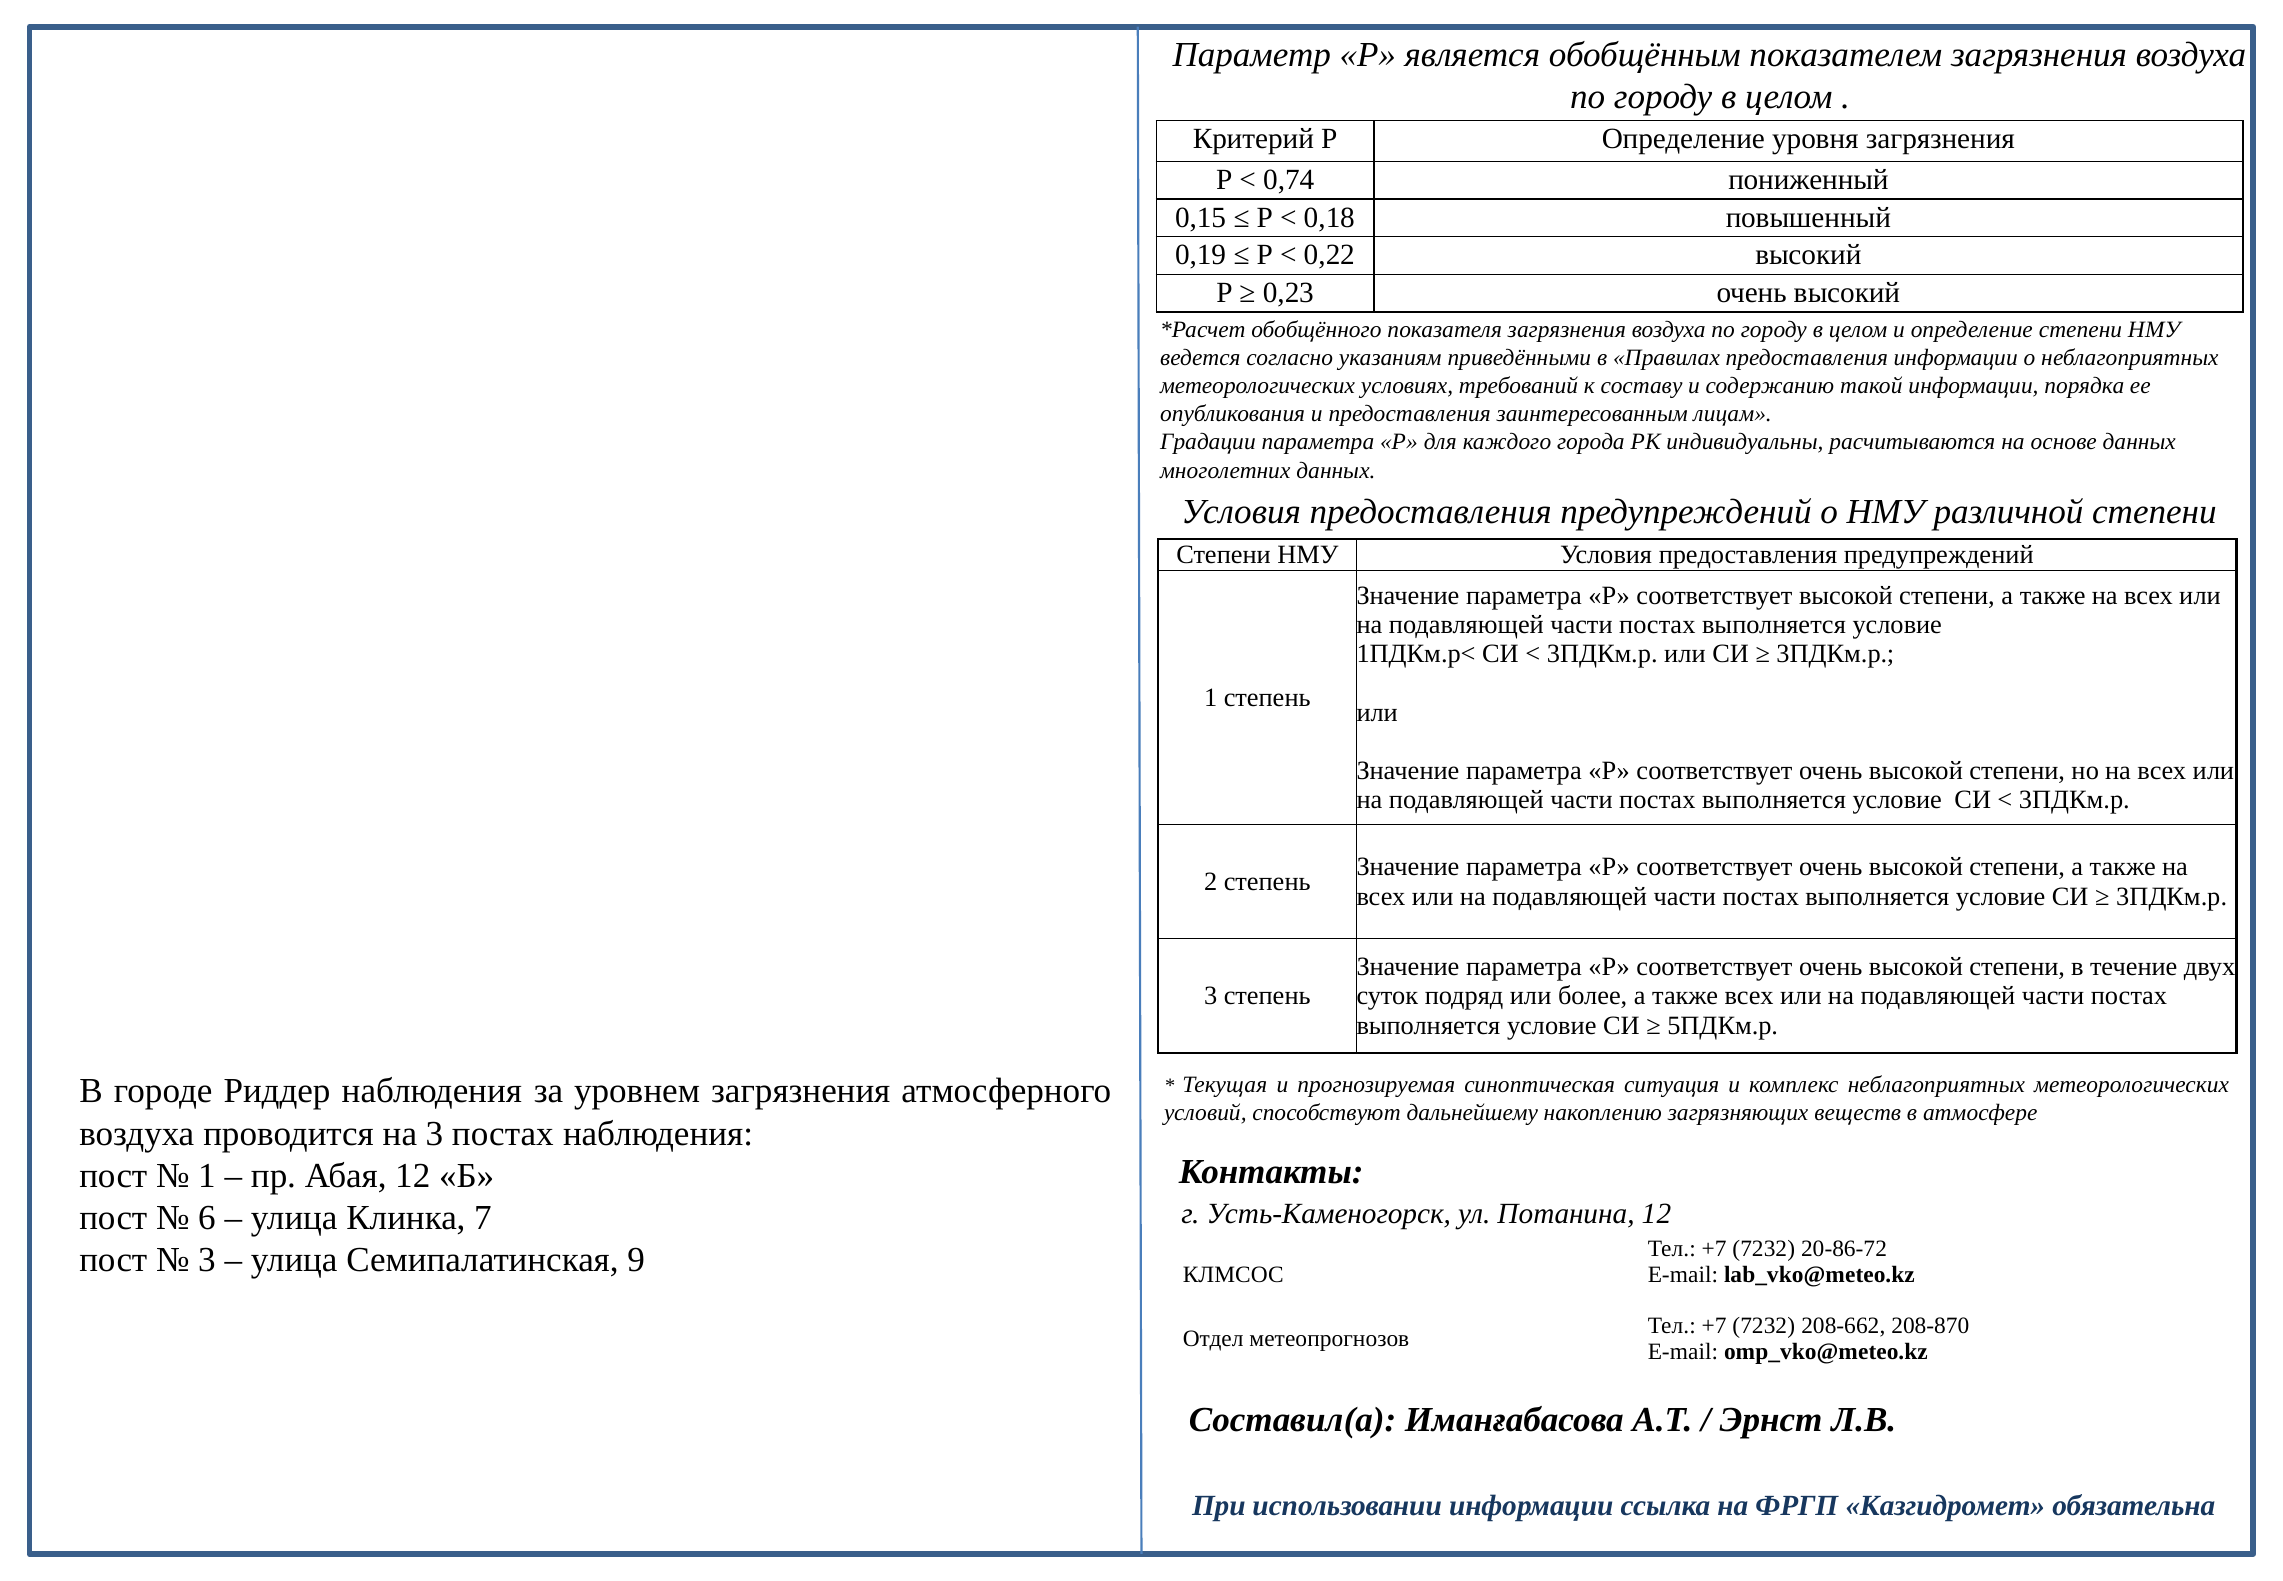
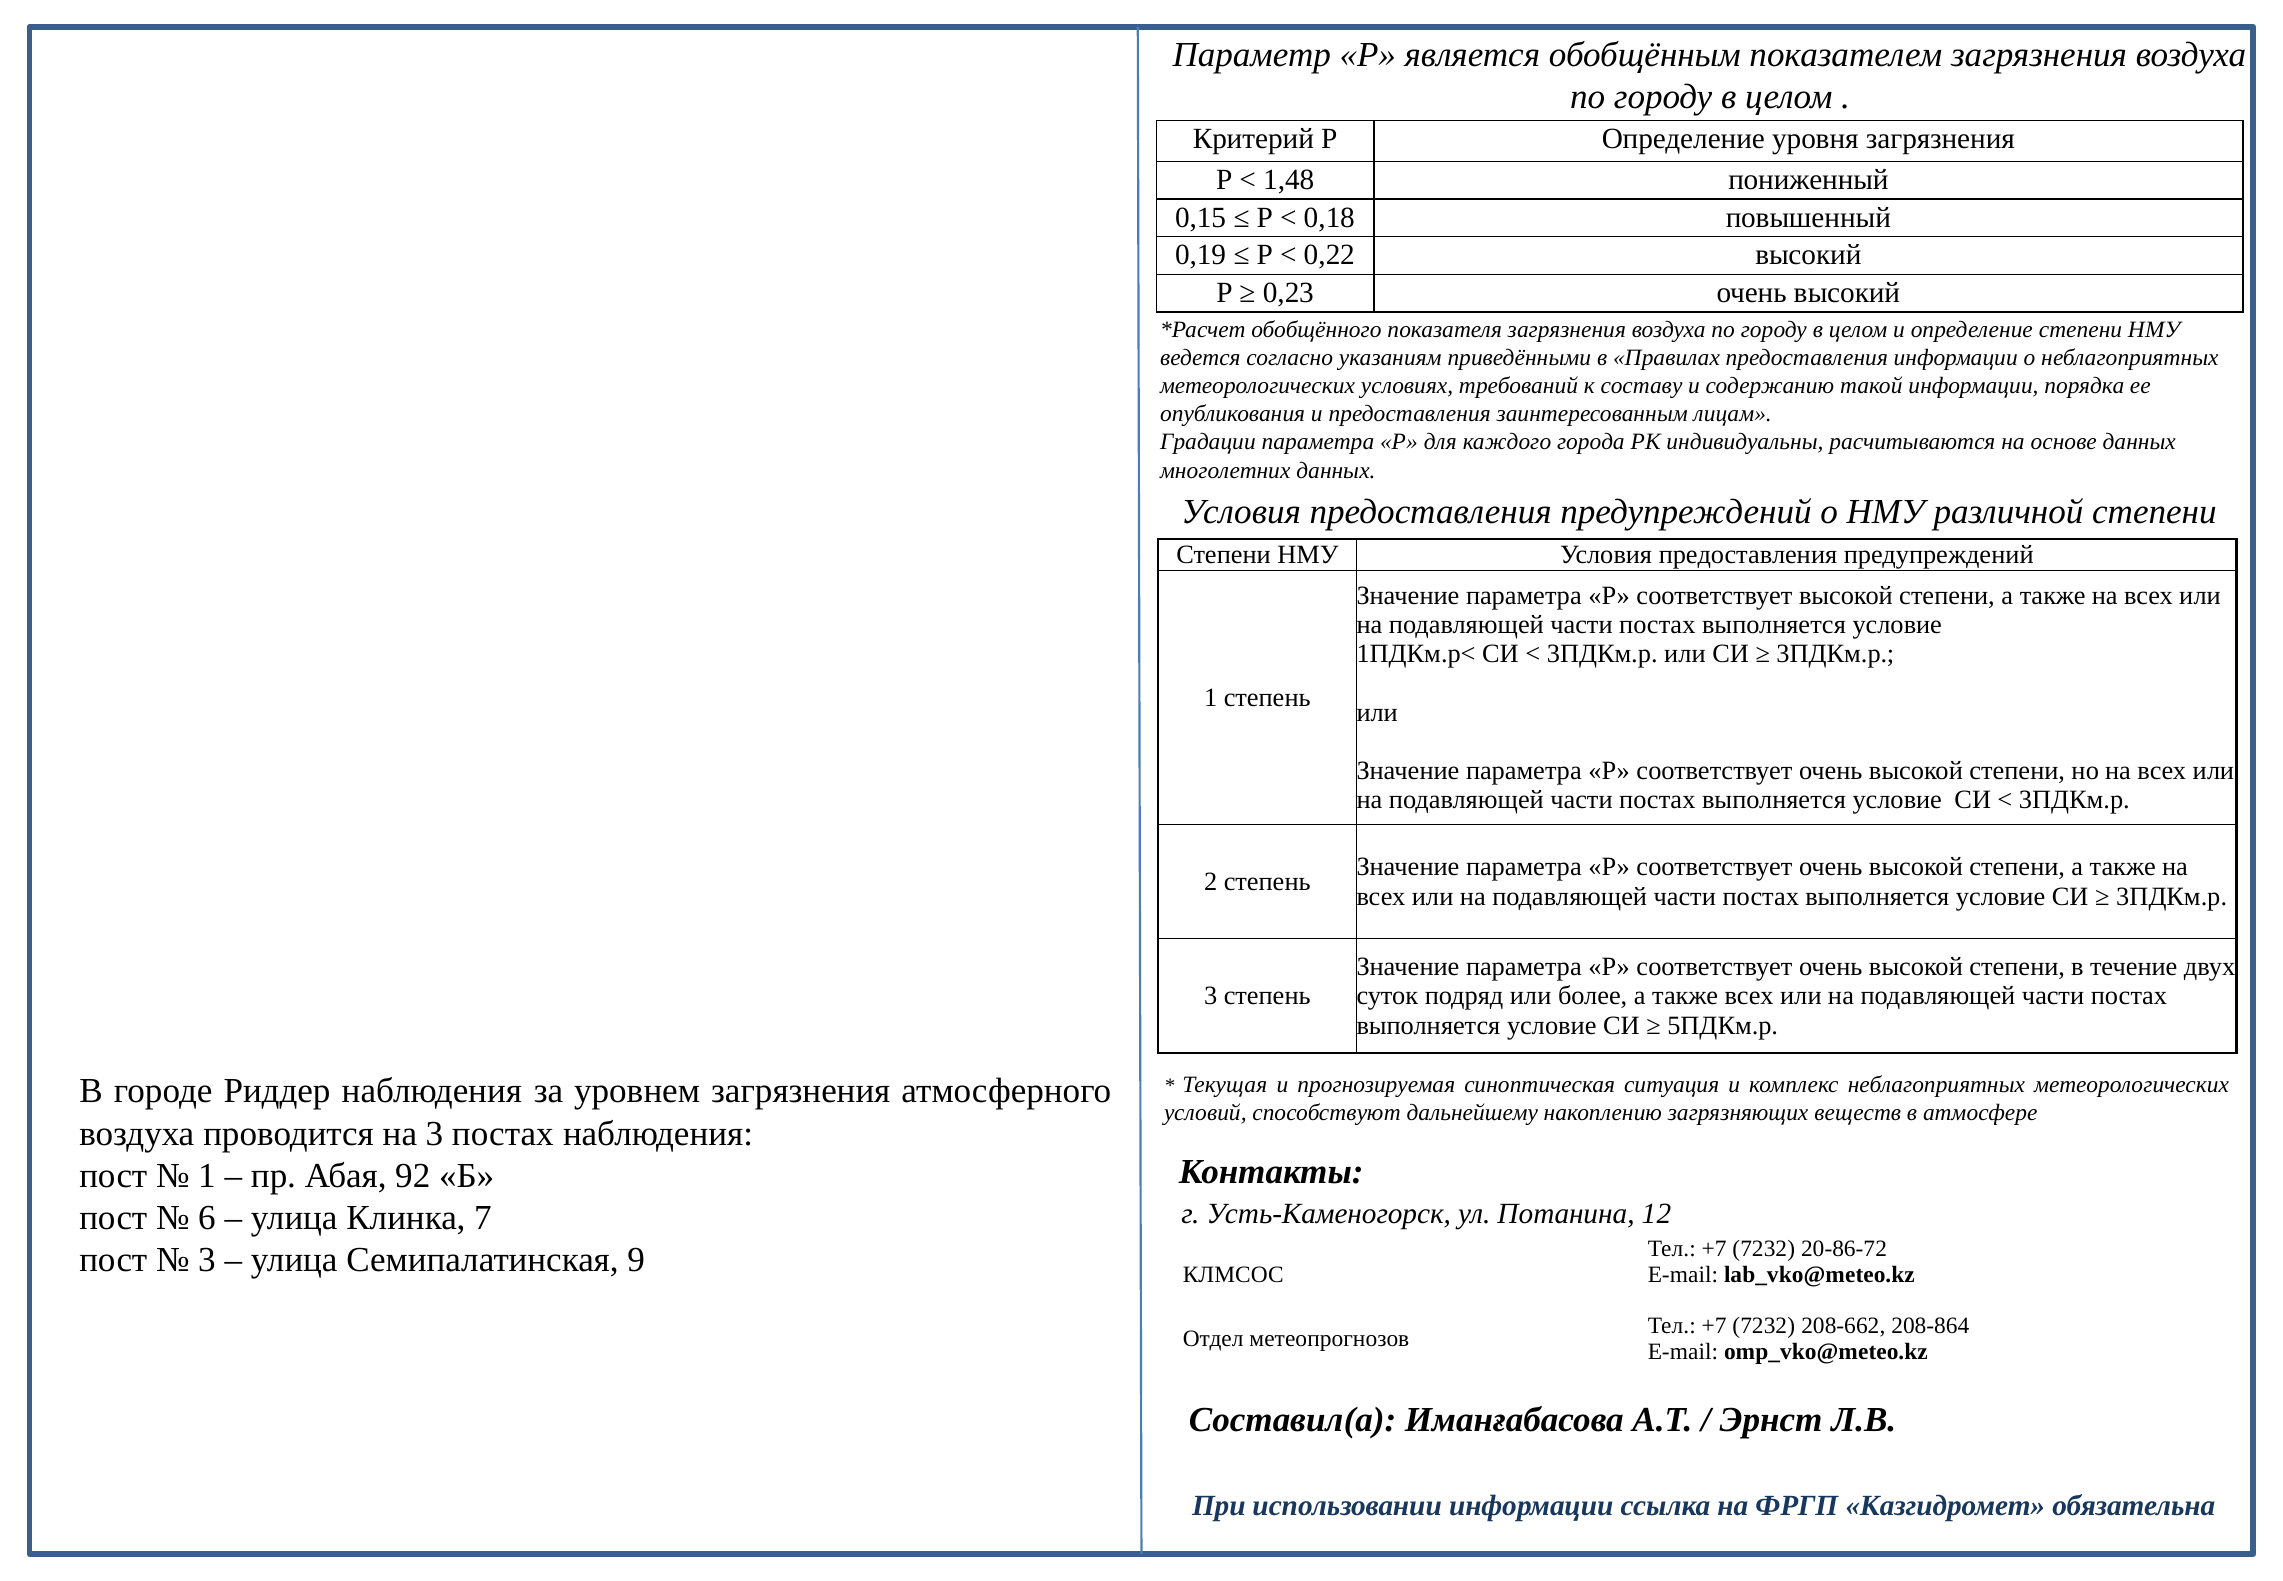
0,74: 0,74 -> 1,48 (1289, 180)
Абая 12: 12 -> 92 (413, 1175)
208-870: 208-870 -> 208-864 (1930, 1325)
